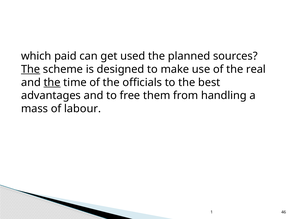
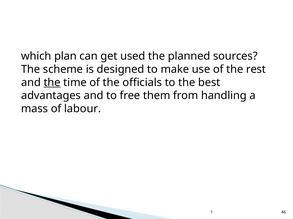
paid: paid -> plan (65, 56)
The underline: present -> none (31, 69)
real: real -> rest (256, 69)
